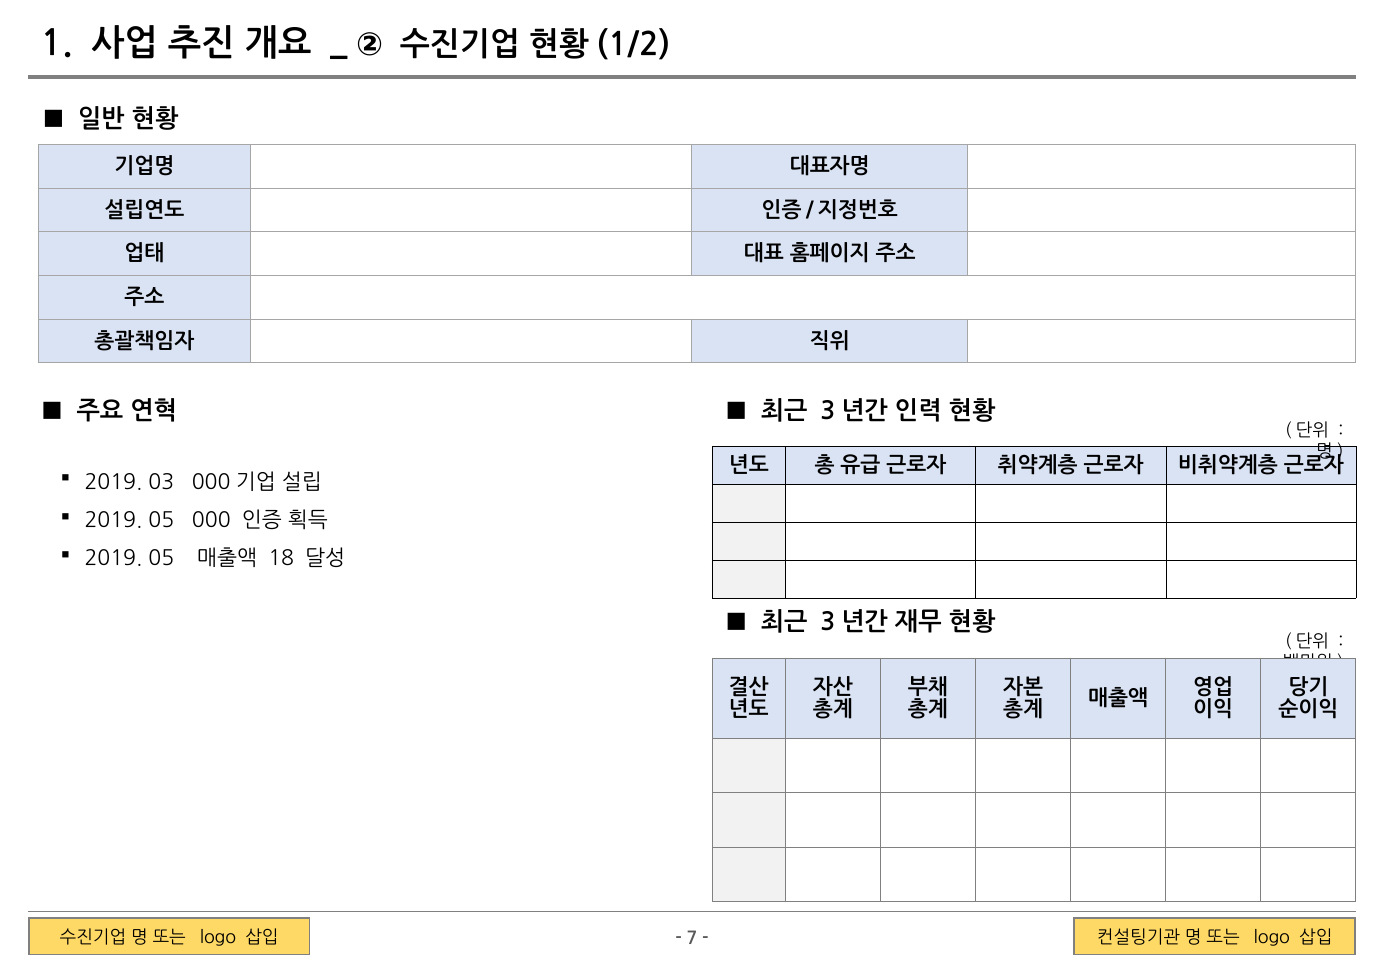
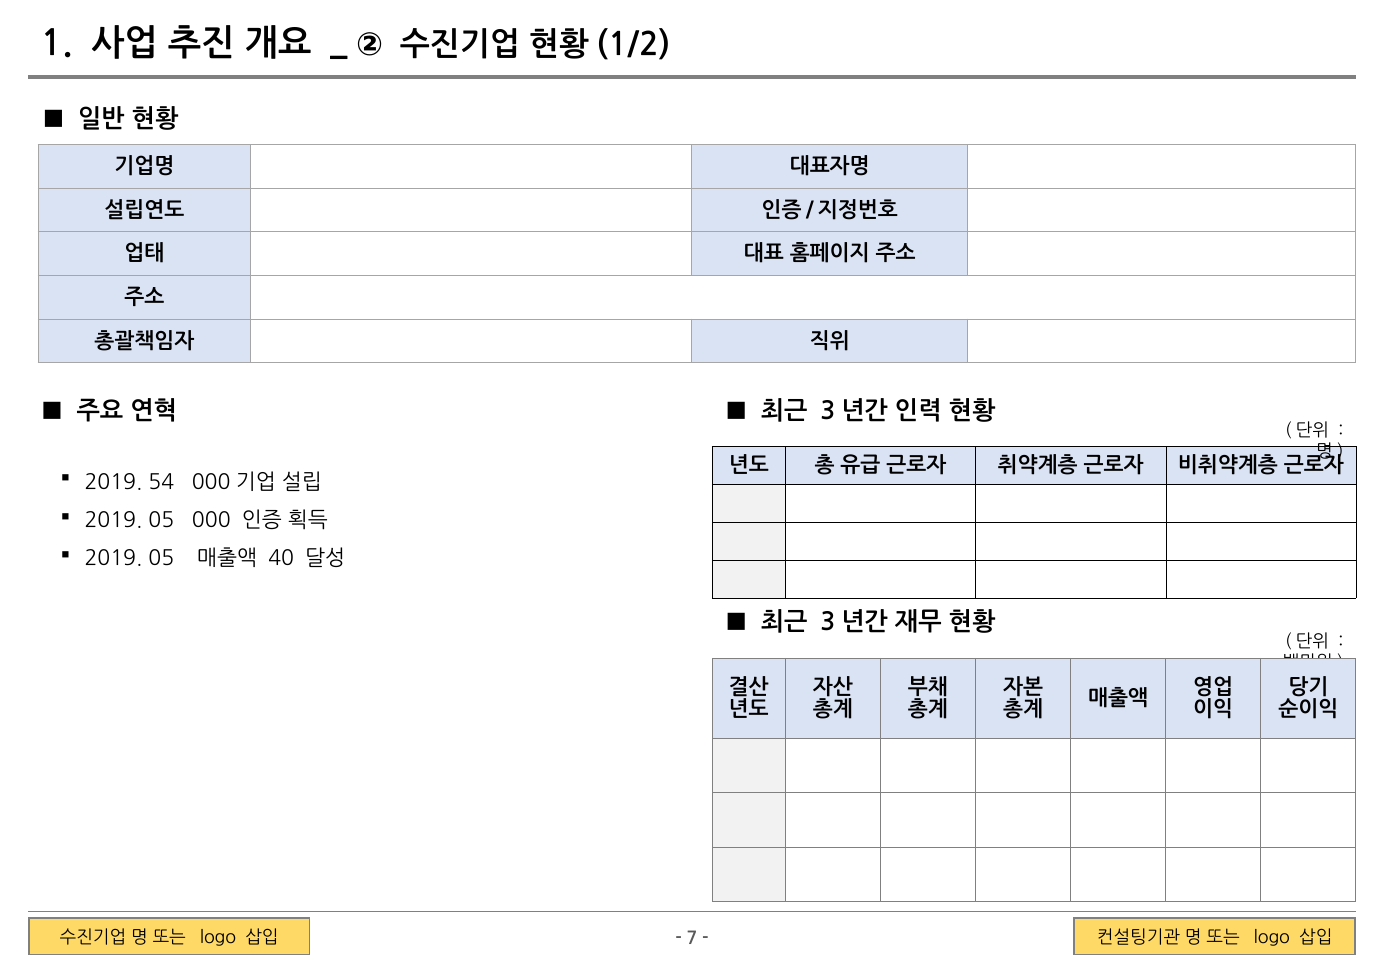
03: 03 -> 54 (161, 482)
18: 18 -> 40 (281, 559)
